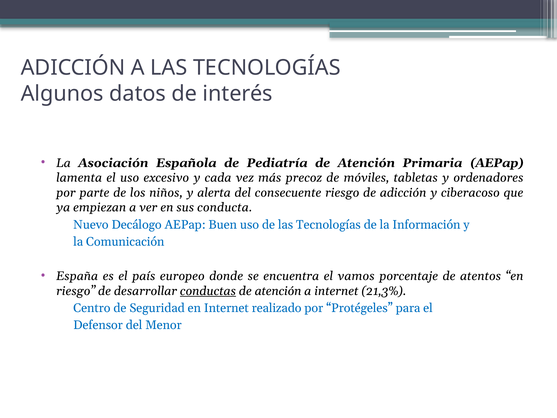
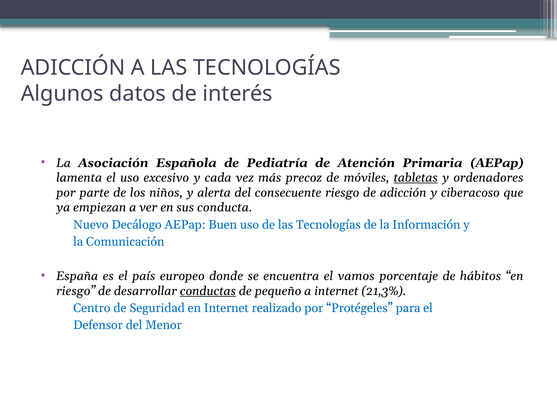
tabletas underline: none -> present (416, 178)
atentos: atentos -> hábitos (481, 276)
atención: atención -> pequeño (278, 291)
